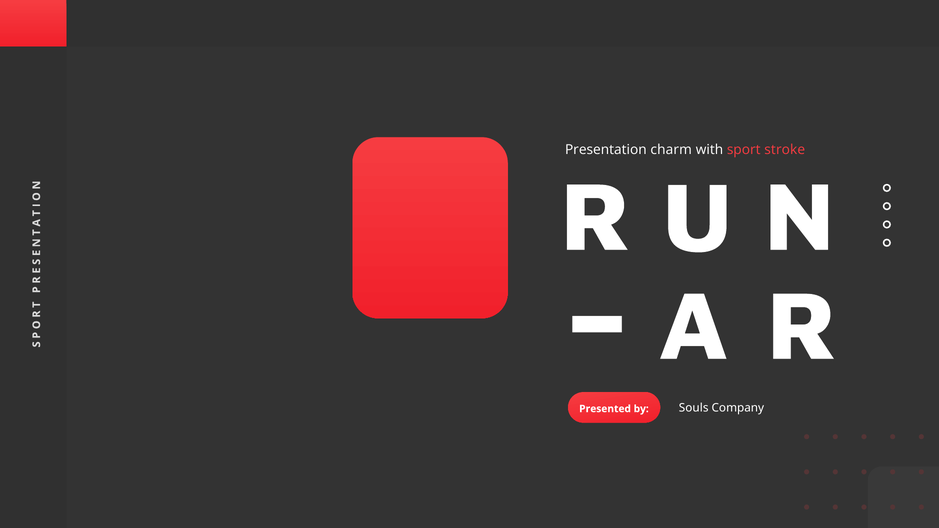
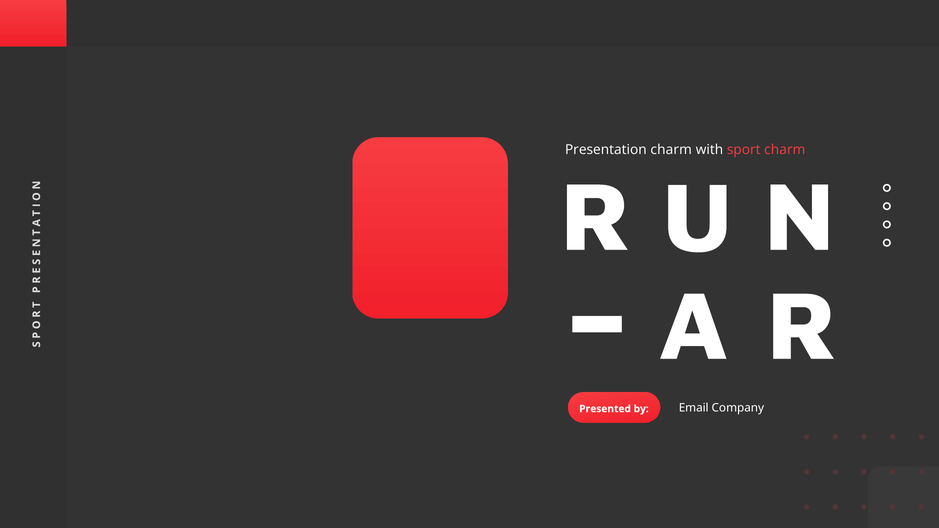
sport stroke: stroke -> charm (785, 150)
Souls: Souls -> Email (694, 408)
